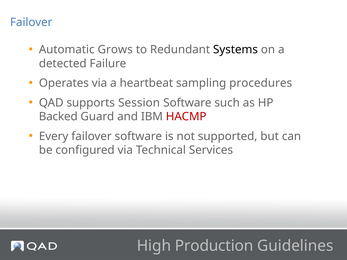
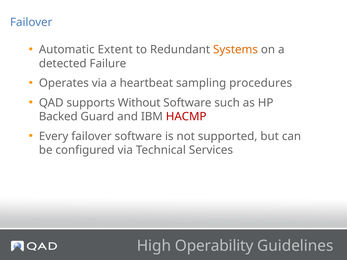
Grows: Grows -> Extent (115, 50)
Systems colour: black -> orange (235, 50)
Session: Session -> Without (139, 103)
Production: Production -> Operability (214, 246)
